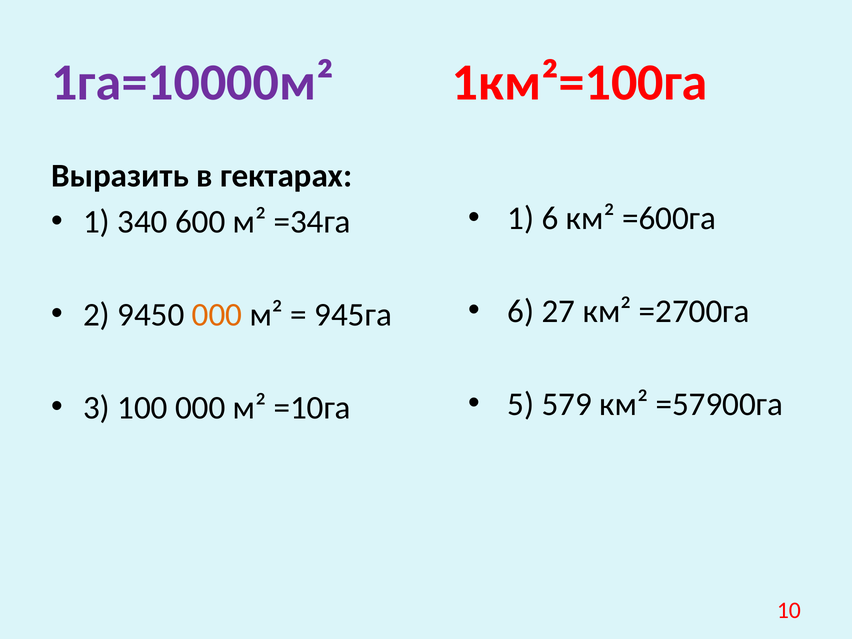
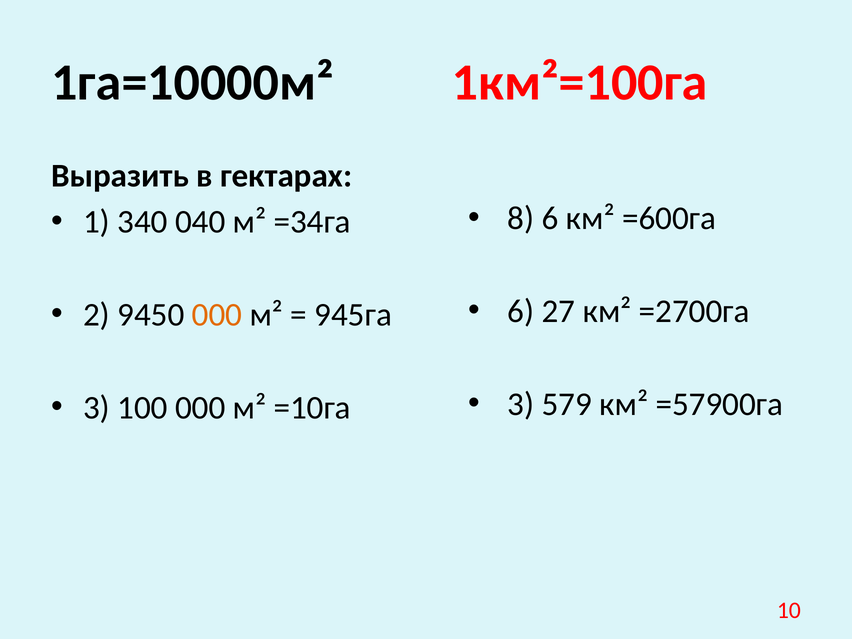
1га=10000м² colour: purple -> black (192, 82)
1: 1 -> 8 (521, 218)
600: 600 -> 040 (200, 222)
5: 5 -> 3 (521, 404)
